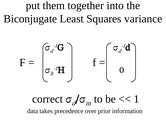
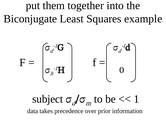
variance: variance -> example (143, 19)
correct: correct -> subject (48, 99)
